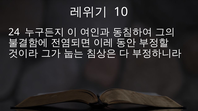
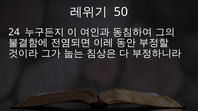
10: 10 -> 50 (121, 12)
